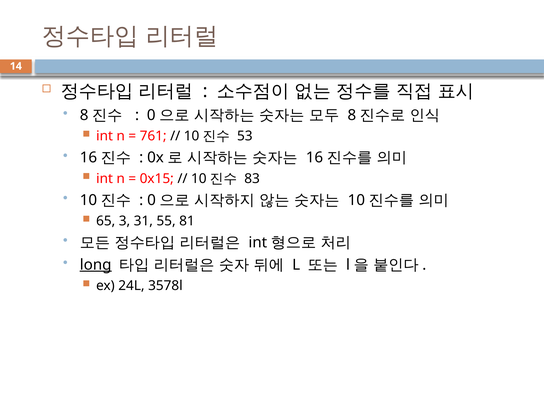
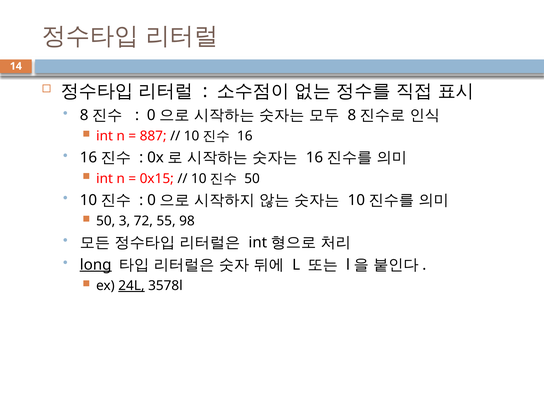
761: 761 -> 887 (153, 136)
53: 53 -> 16 (245, 136)
83: 83 -> 50 (252, 179)
65: 65 -> 50 (106, 221)
31: 31 -> 72 (143, 221)
81: 81 -> 98 (187, 221)
24L underline: none -> present (131, 286)
